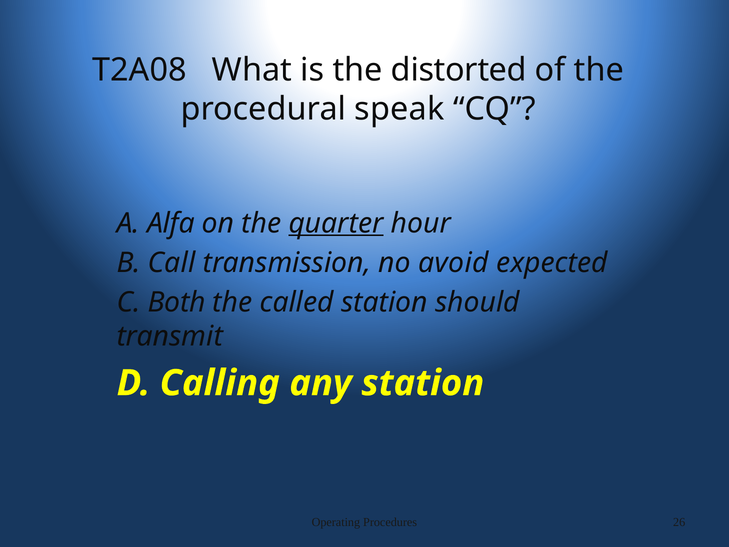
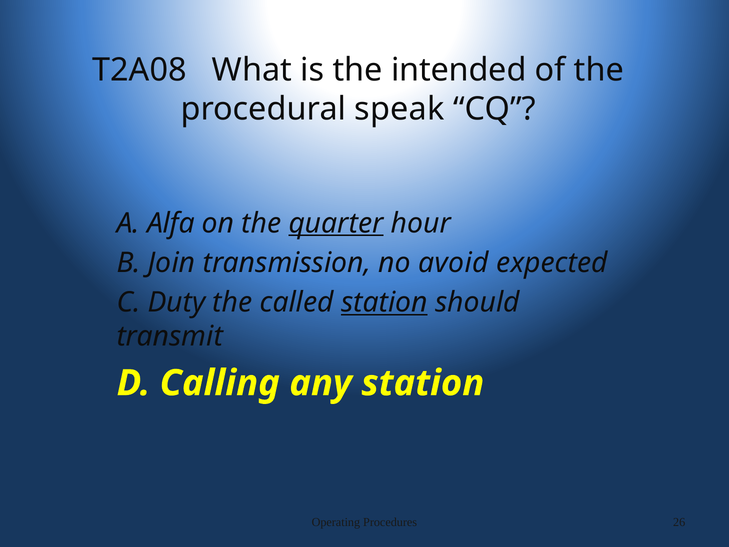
distorted: distorted -> intended (459, 70)
Call: Call -> Join (171, 263)
Both: Both -> Duty (177, 302)
station underline: none -> present (384, 302)
